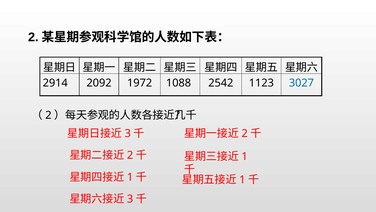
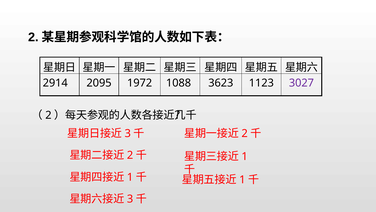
2092: 2092 -> 2095 (99, 83)
2542: 2542 -> 3623 (221, 83)
3027 colour: blue -> purple (301, 83)
